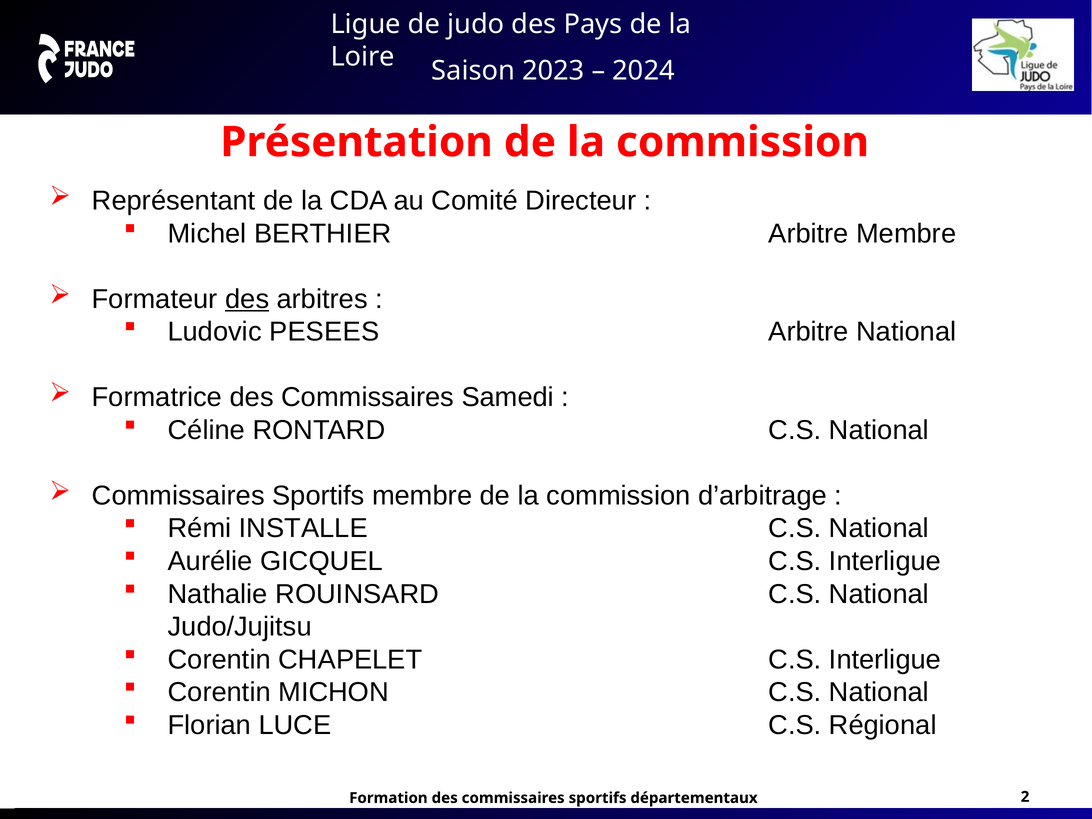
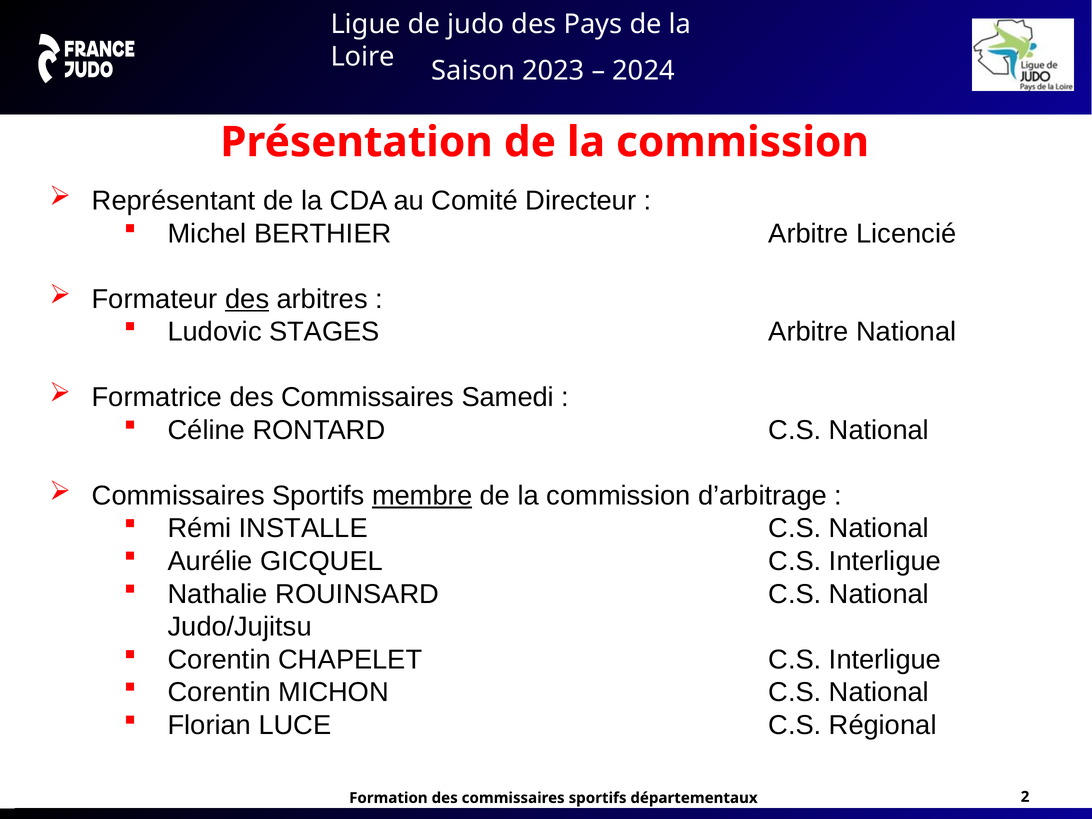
Arbitre Membre: Membre -> Licencié (906, 234)
PESEES: PESEES -> STAGES (324, 332)
membre underline: none -> present (422, 496)
